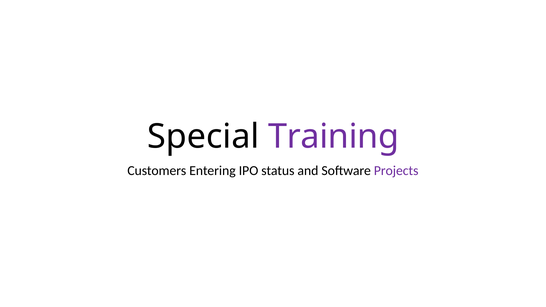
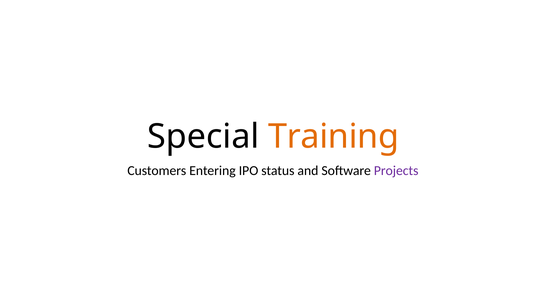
Training colour: purple -> orange (334, 136)
